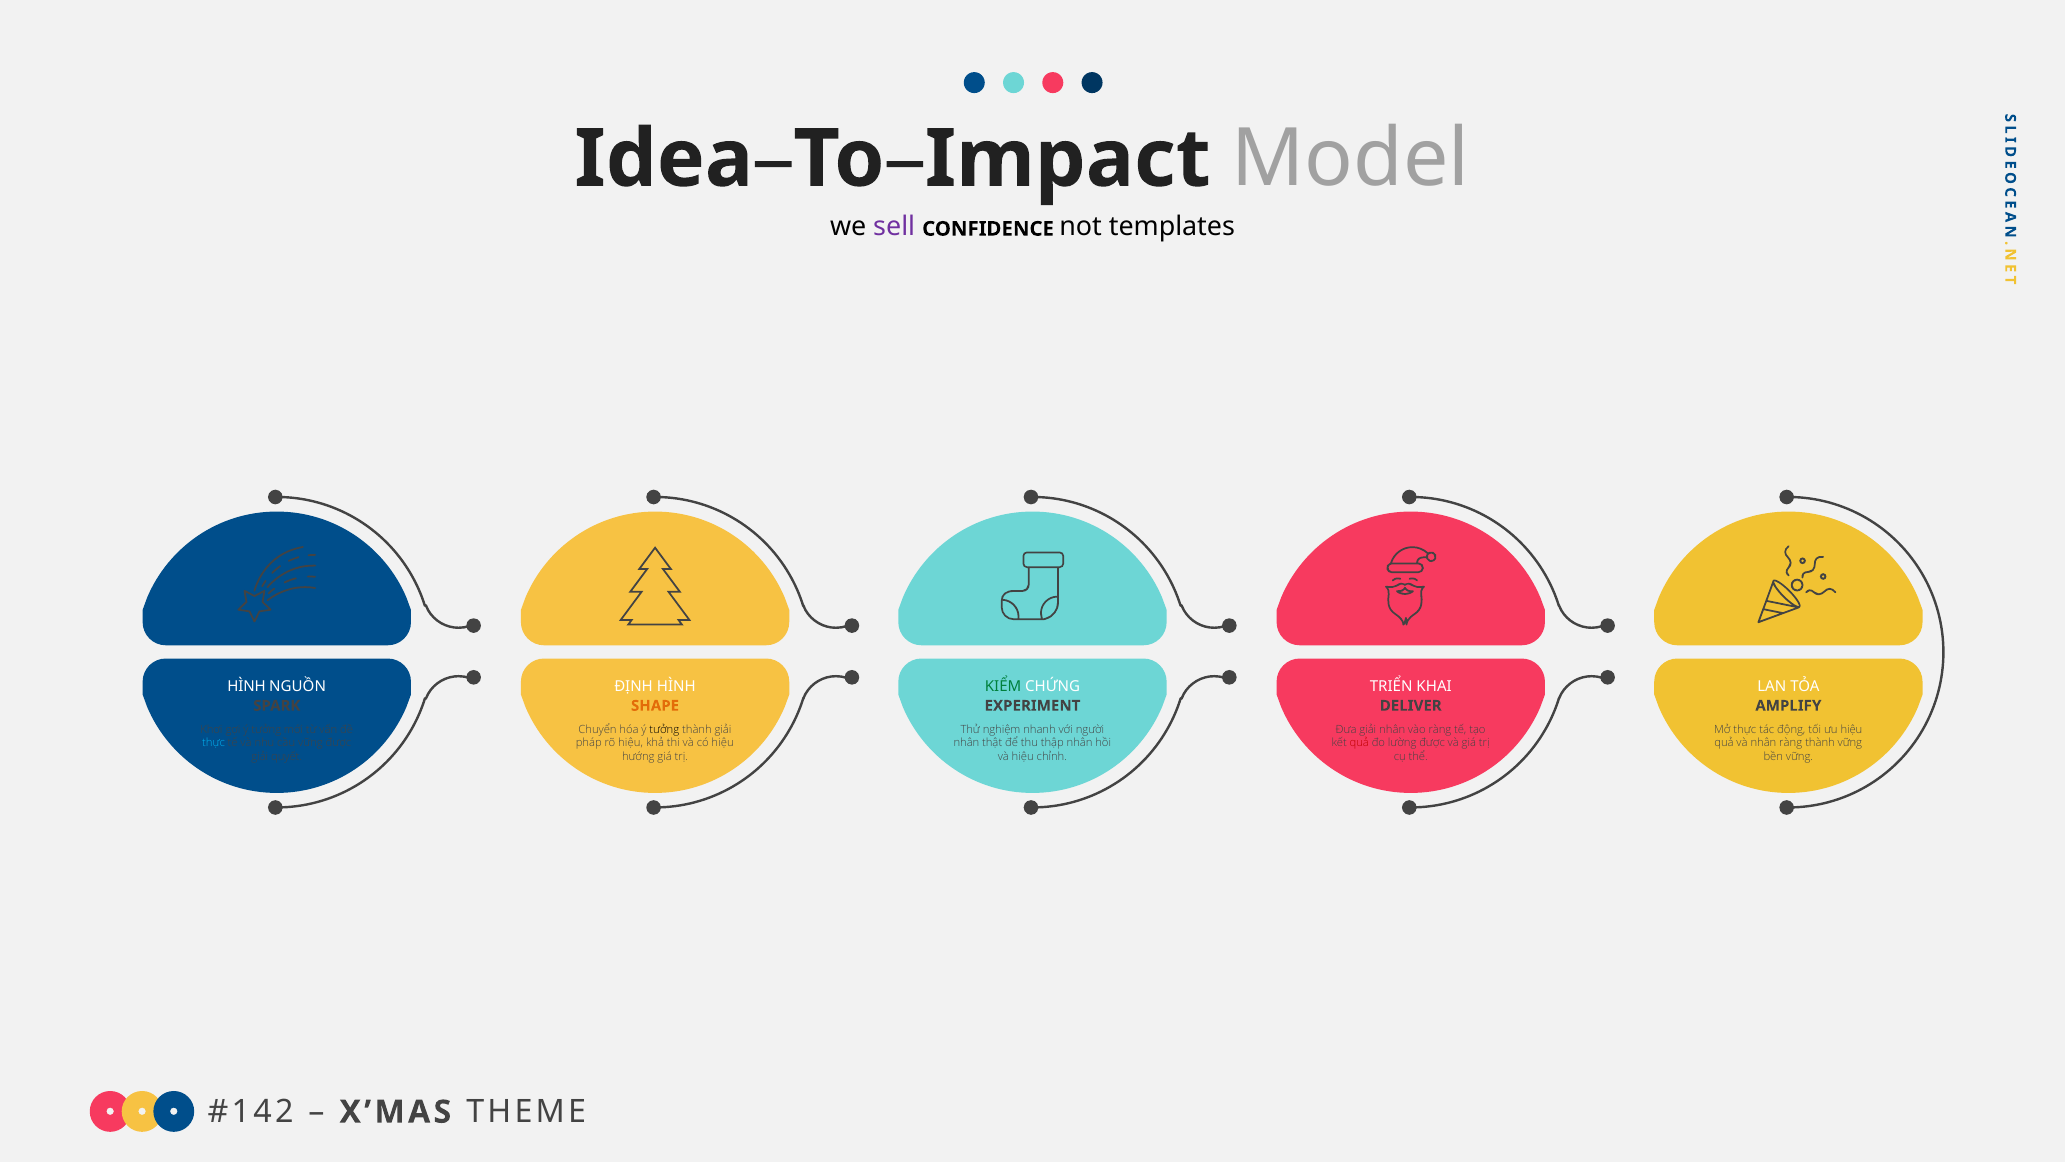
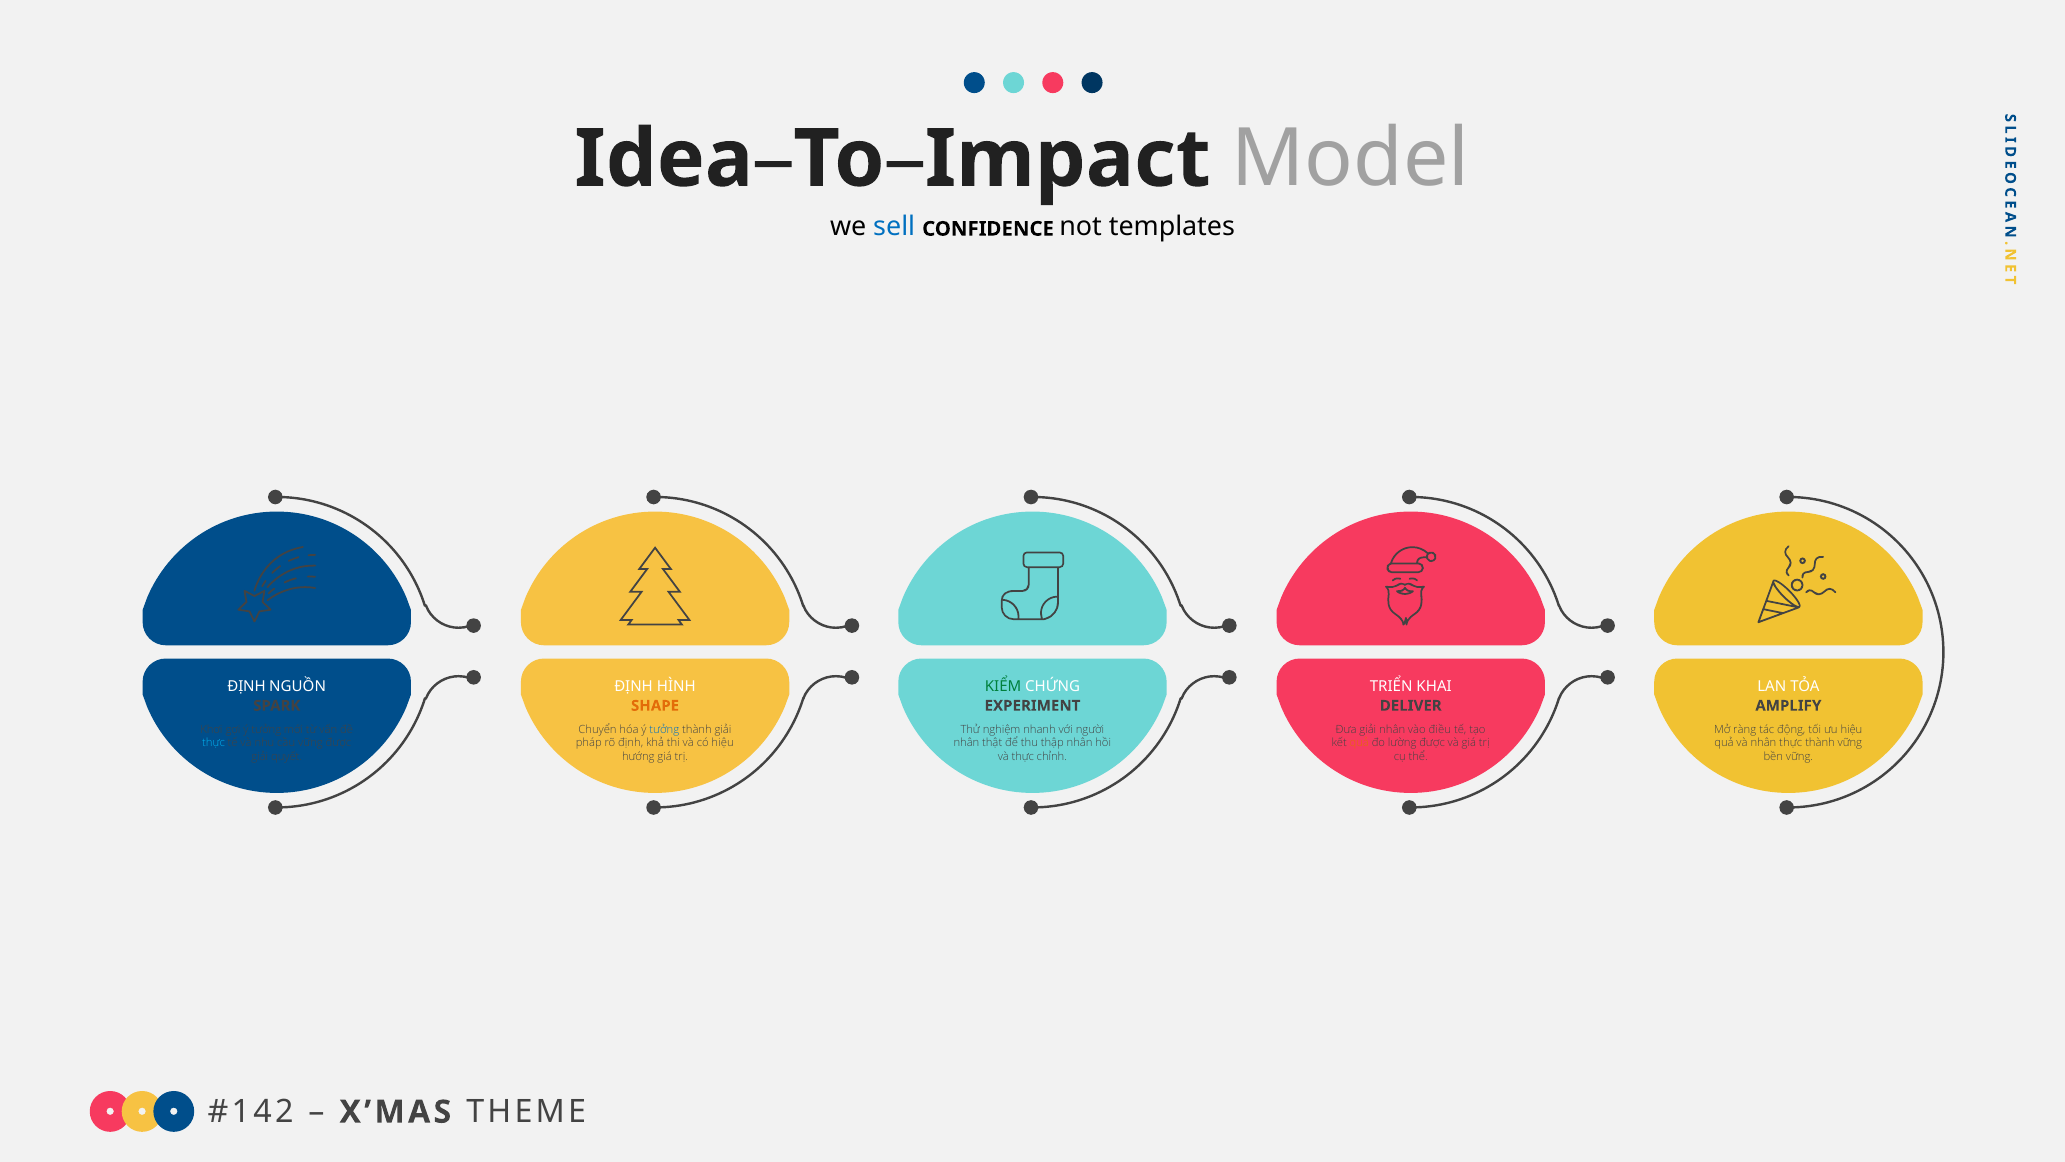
sell colour: purple -> blue (894, 227)
HÌNH: HÌNH -> ĐỊNH (247, 686)
tưởng colour: black -> blue (664, 729)
vào ràng: ràng -> điều (1440, 729)
Mở thực: thực -> ràng (1745, 729)
rõ hiệu: hiệu -> định (631, 743)
quả colour: red -> orange (1359, 743)
nhân ràng: ràng -> thực (1791, 743)
và hiệu: hiệu -> thực (1023, 756)
